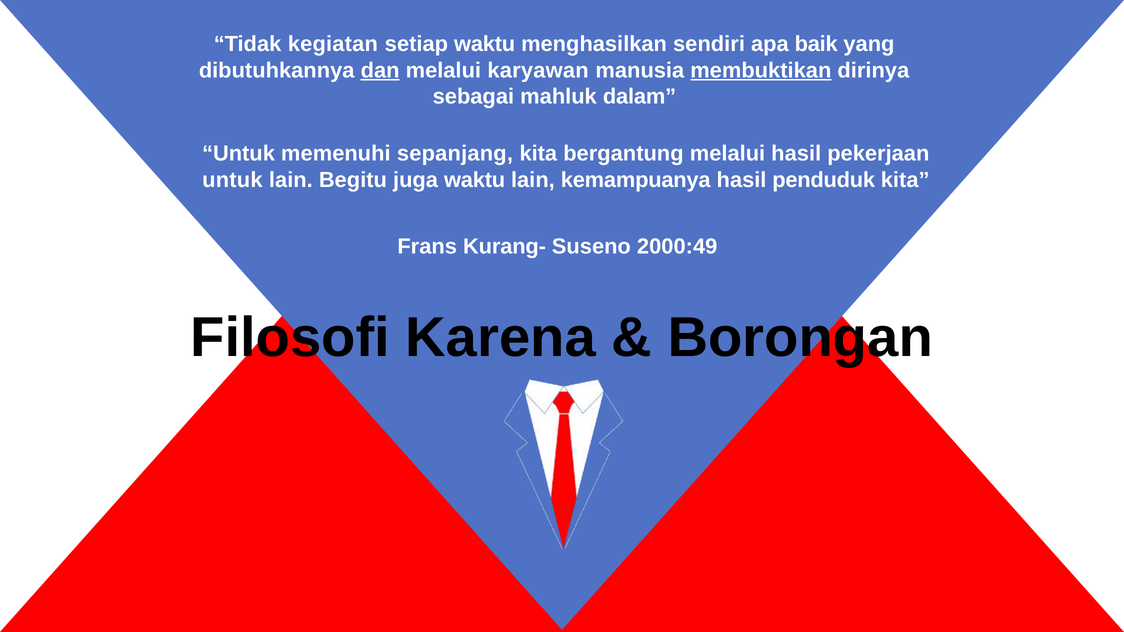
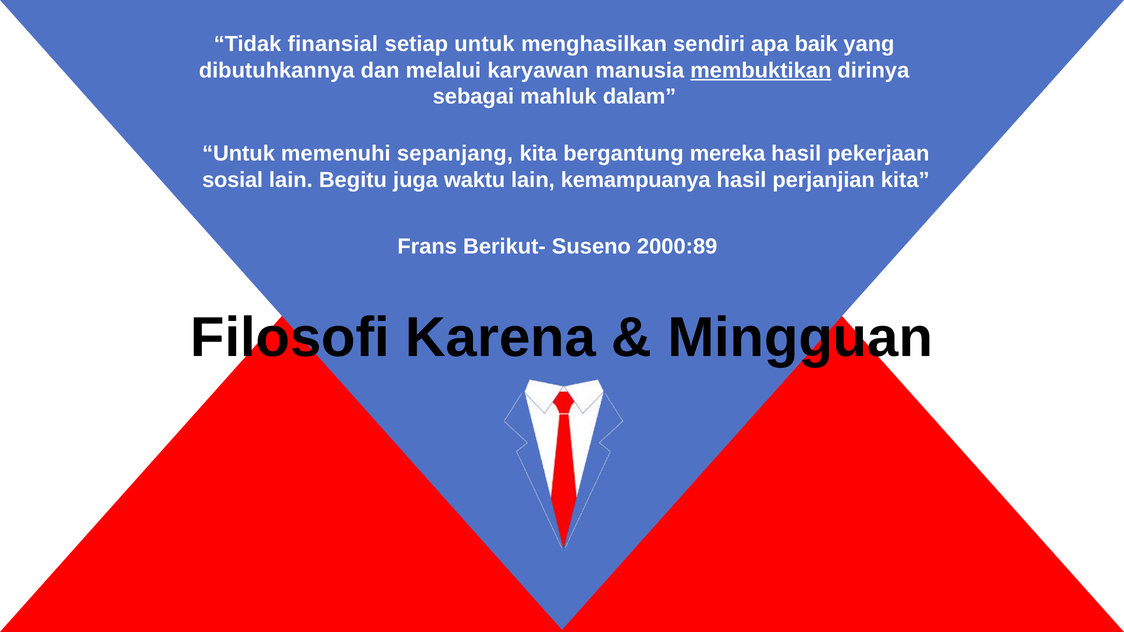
kegiatan: kegiatan -> finansial (333, 44)
setiap waktu: waktu -> untuk (484, 44)
dan underline: present -> none (380, 70)
bergantung melalui: melalui -> mereka (728, 154)
untuk: untuk -> sosial (233, 180)
penduduk: penduduk -> perjanjian (824, 180)
Kurang-: Kurang- -> Berikut- (504, 247)
2000:49: 2000:49 -> 2000:89 (677, 247)
Borongan: Borongan -> Mingguan (800, 338)
